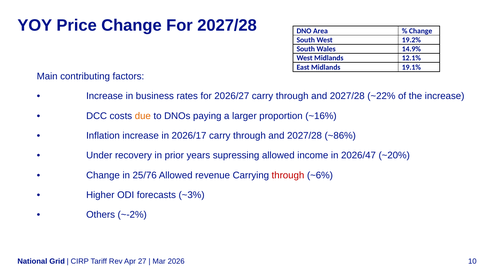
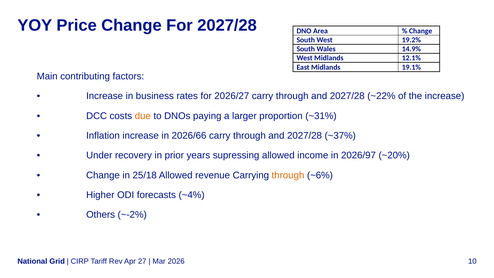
~16%: ~16% -> ~31% (321, 116)
2026/17: 2026/17 -> 2026/66 (189, 136)
~86%: ~86% -> ~37% (340, 136)
2026/47: 2026/47 -> 2026/97 (358, 155)
25/76: 25/76 -> 25/18 (145, 175)
through colour: red -> orange (288, 175)
~3%: ~3% -> ~4% (192, 195)
